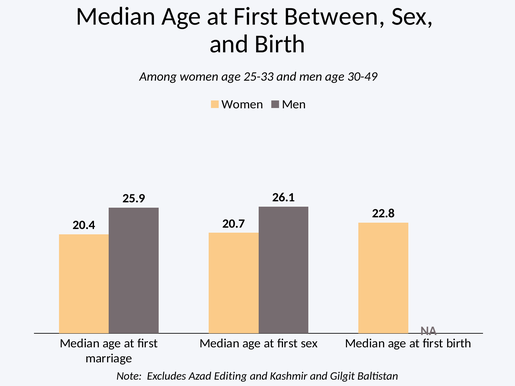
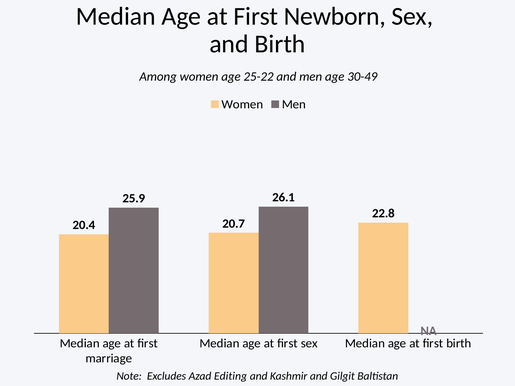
Between: Between -> Newborn (335, 16)
25-33: 25-33 -> 25-22 (259, 77)
